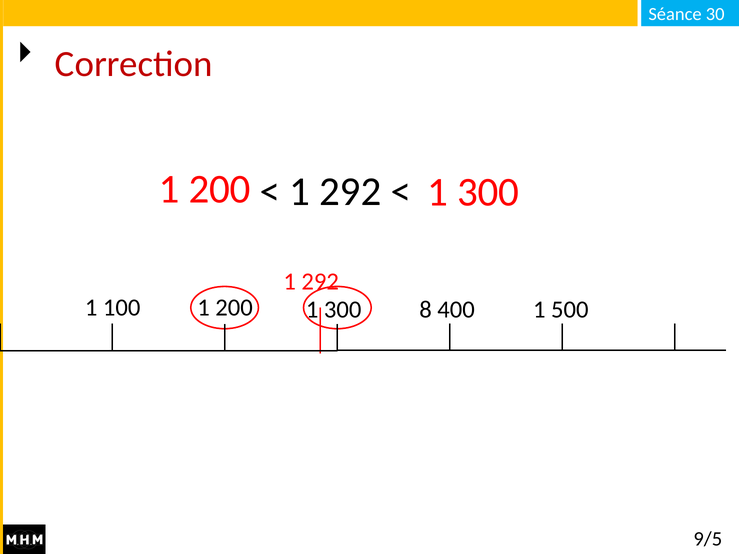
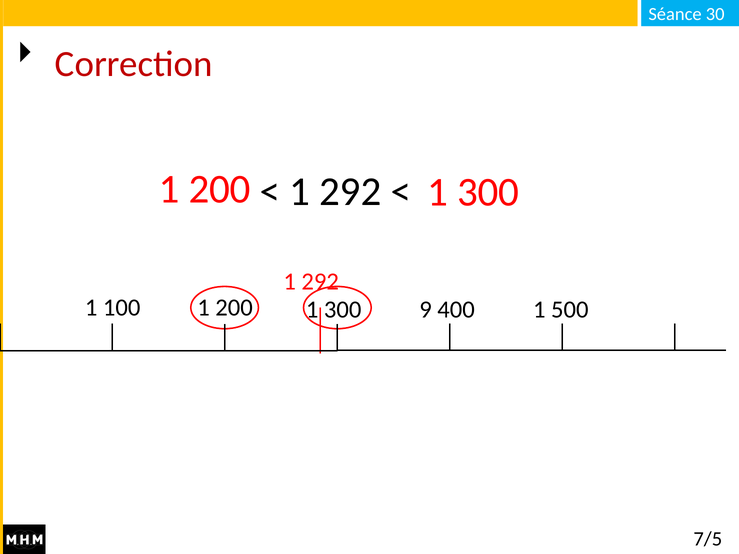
8: 8 -> 9 (426, 310)
9/5: 9/5 -> 7/5 (708, 539)
